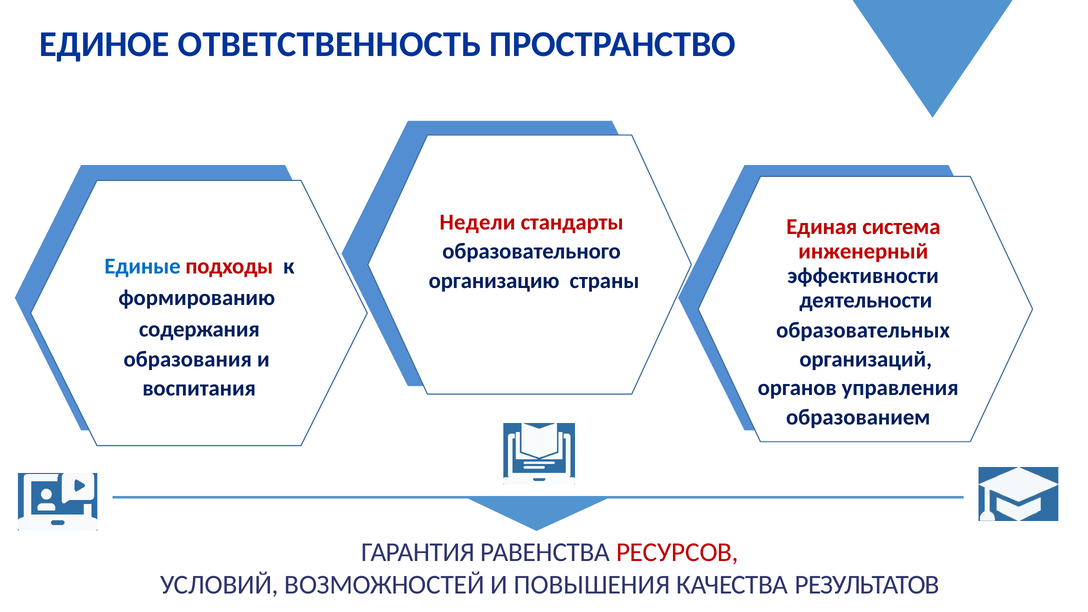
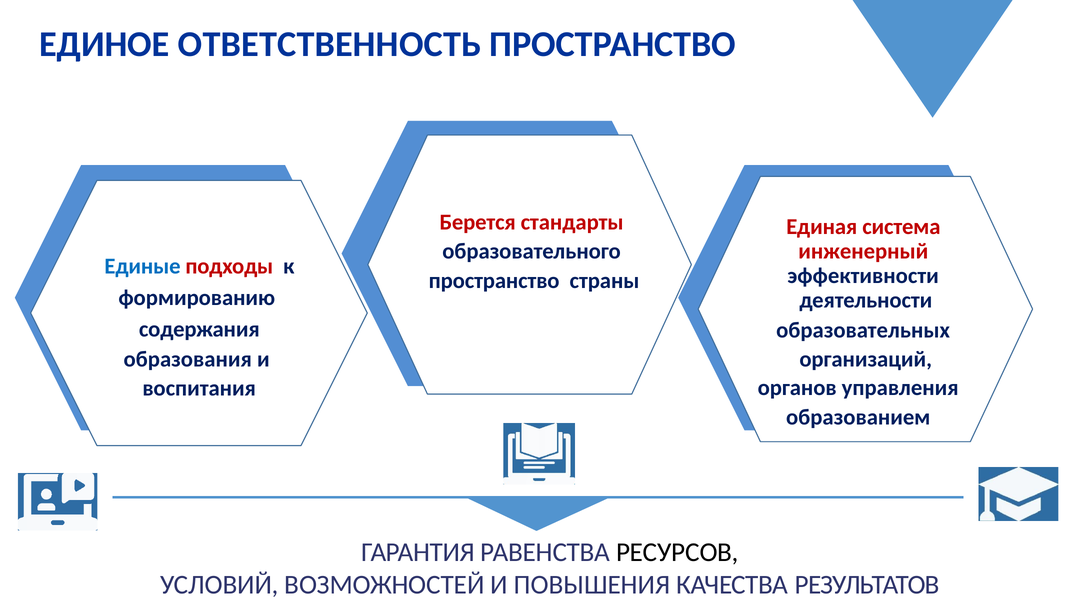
Недели: Недели -> Берется (478, 222)
организацию: организацию -> пространство (494, 281)
РЕСУРСОВ colour: red -> black (677, 552)
